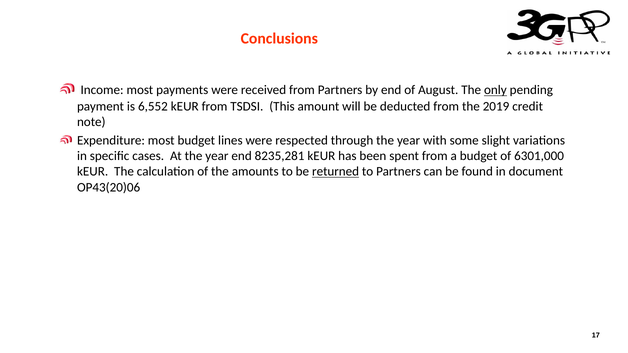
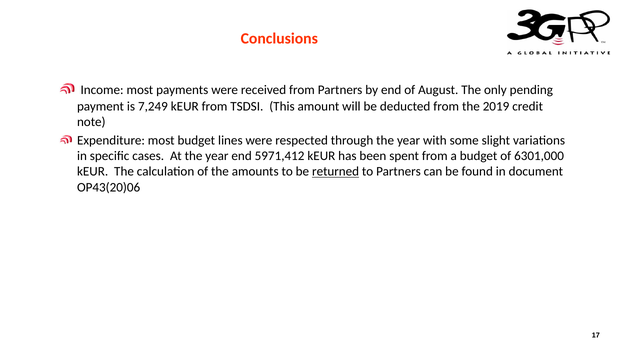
only underline: present -> none (495, 90)
6,552: 6,552 -> 7,249 (153, 106)
8235,281: 8235,281 -> 5971,412 (280, 156)
